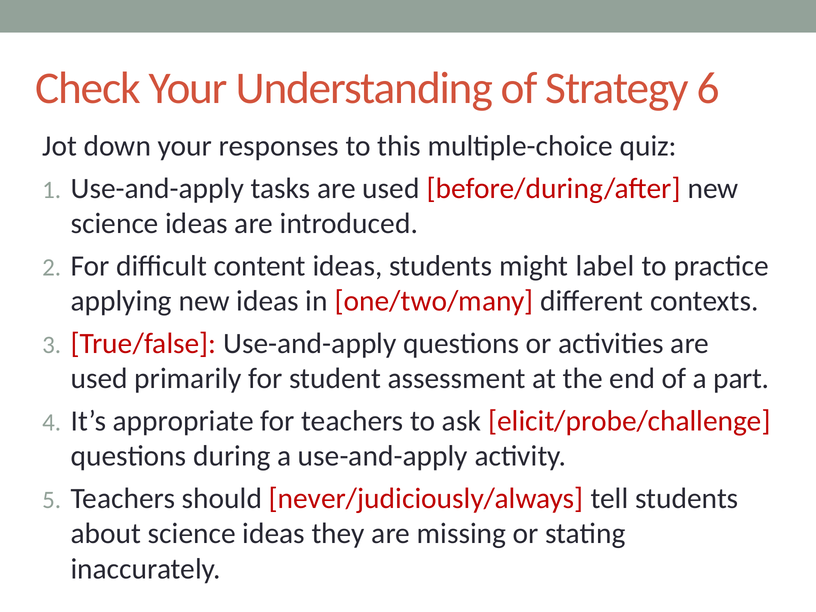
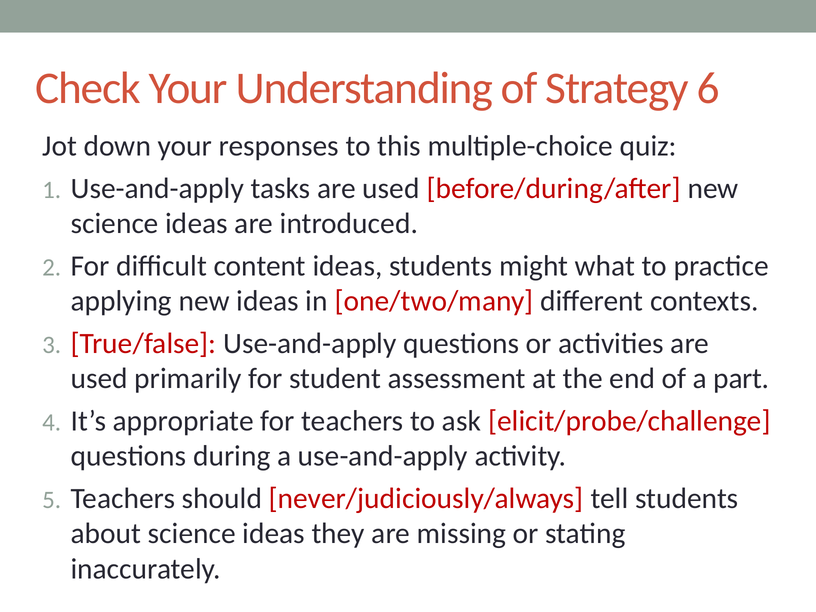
label: label -> what (605, 266)
